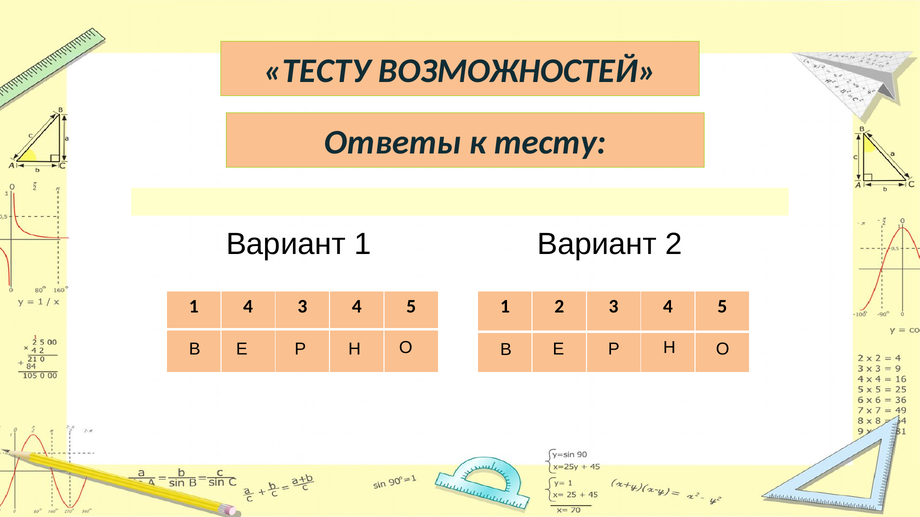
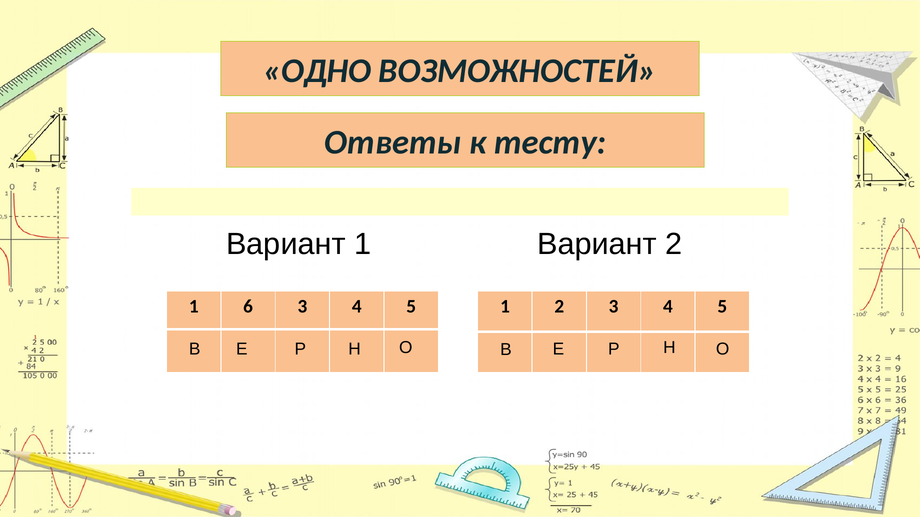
ТЕСТУ: ТЕСТУ -> ОДНО (317, 71)
1 4: 4 -> 6 (248, 307)
